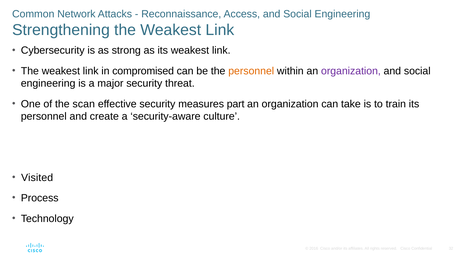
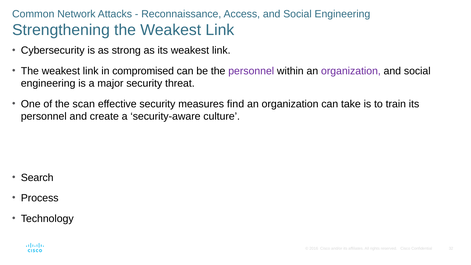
personnel colour: orange -> purple (251, 71)
part: part -> find (236, 104)
Visited: Visited -> Search (37, 178)
